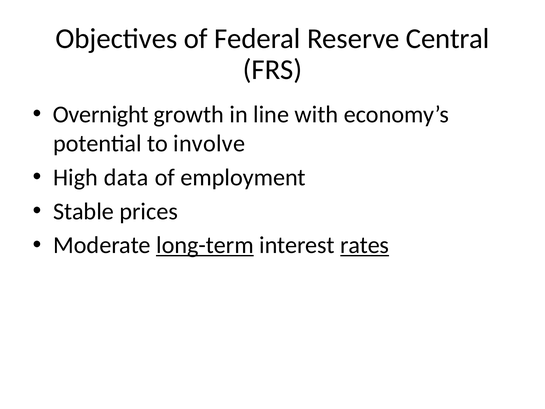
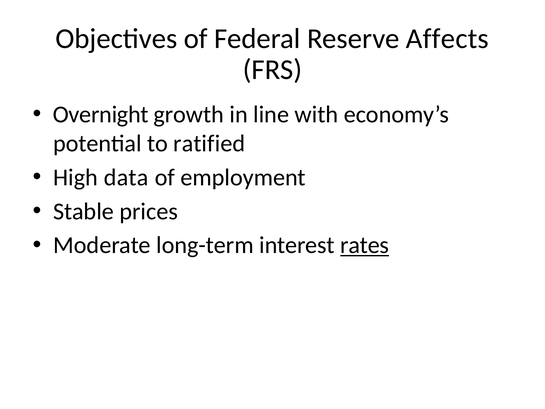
Central: Central -> Affects (447, 39)
involve: involve -> ratified (209, 143)
long-term underline: present -> none (205, 245)
